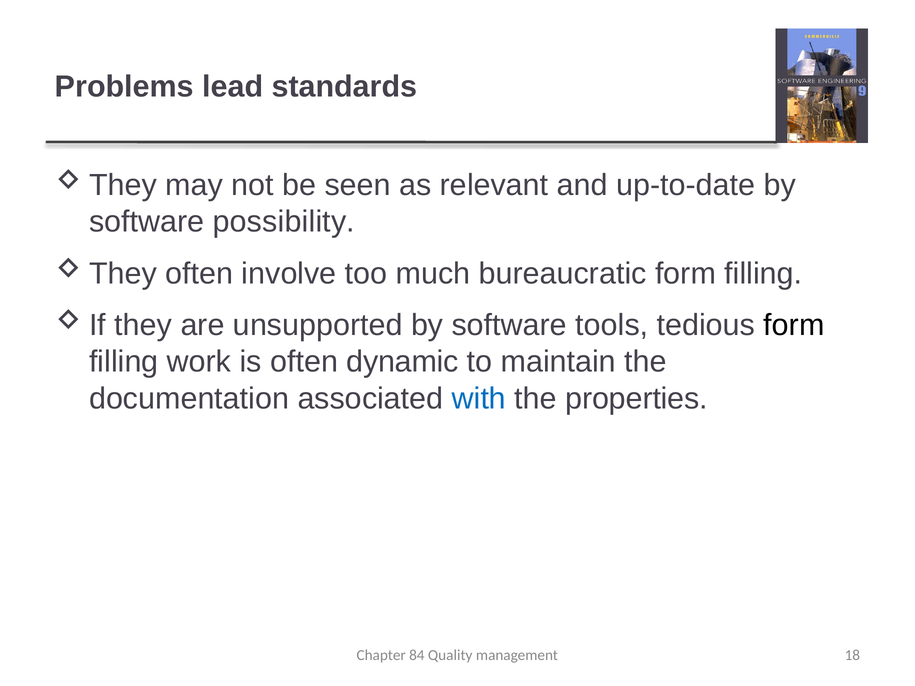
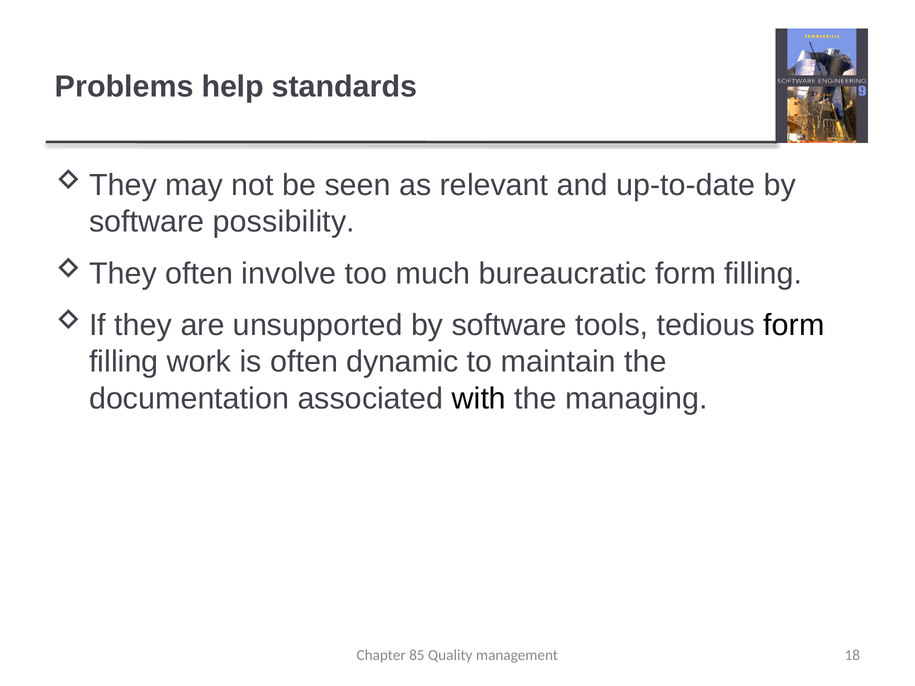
lead: lead -> help (233, 87)
with colour: blue -> black (479, 399)
properties: properties -> managing (636, 399)
84: 84 -> 85 (417, 655)
